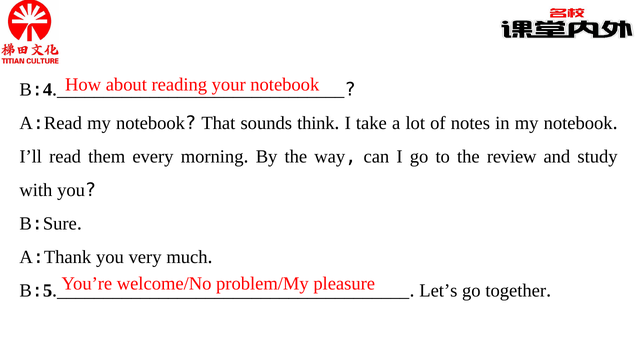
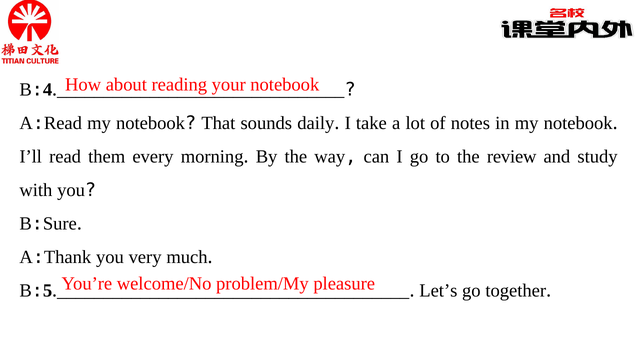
think: think -> daily (316, 123)
